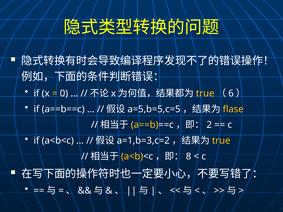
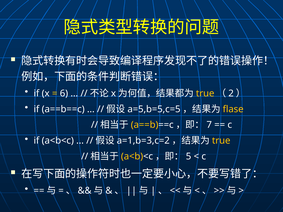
0: 0 -> 6 (64, 93)
6: 6 -> 2 (231, 93)
2: 2 -> 7 (209, 125)
8: 8 -> 5 (189, 157)
